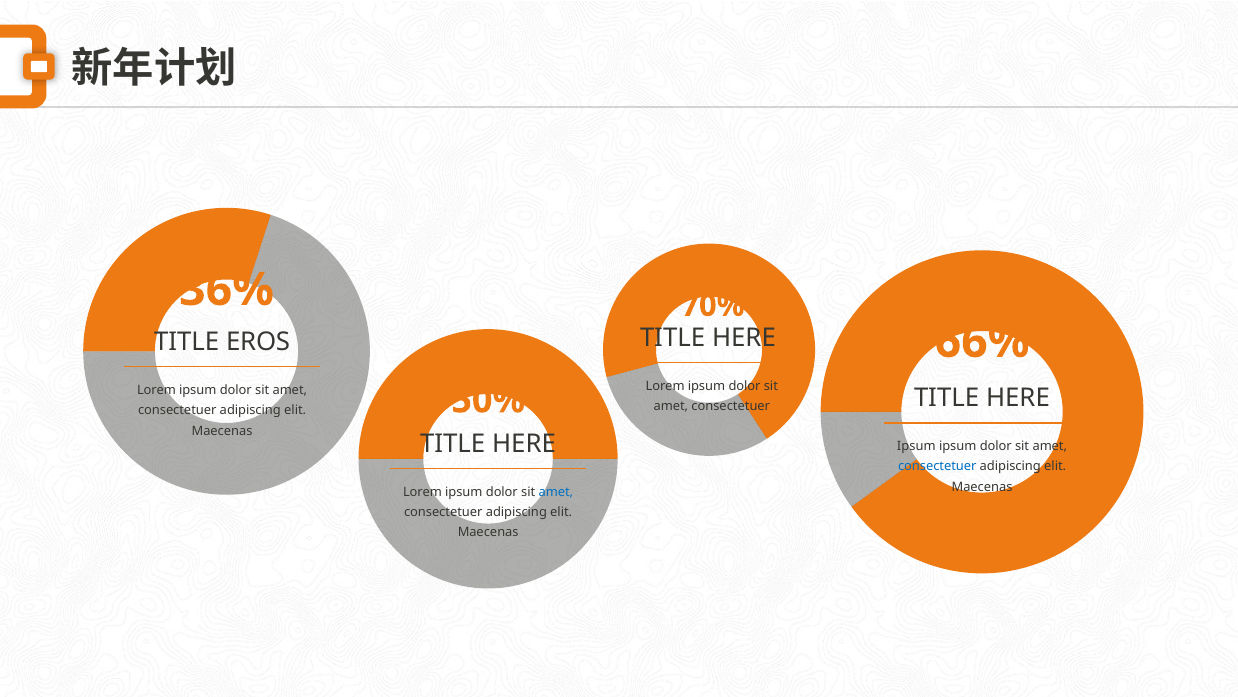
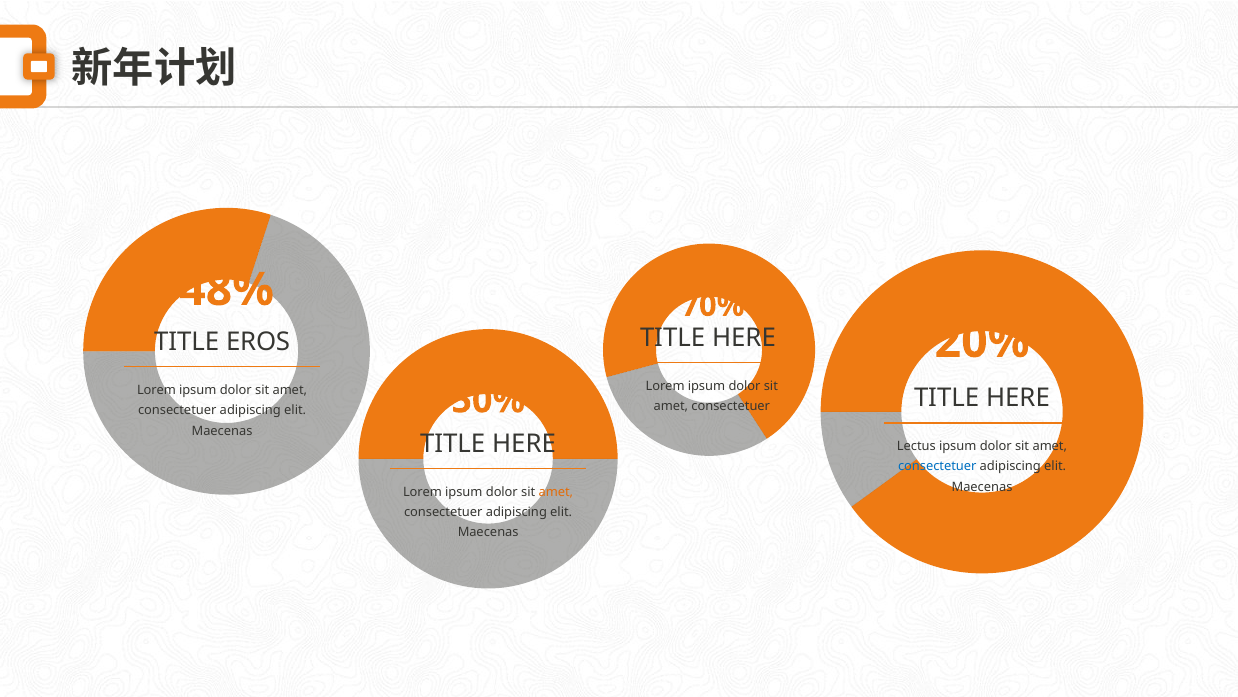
36%: 36% -> 48% (227, 289)
66%: 66% -> 20% (982, 341)
Ipsum: Ipsum -> Lectus (916, 446)
amet colour: blue -> orange (556, 492)
